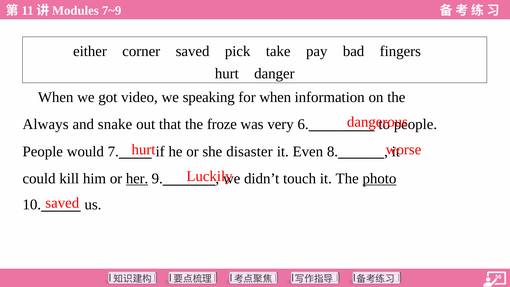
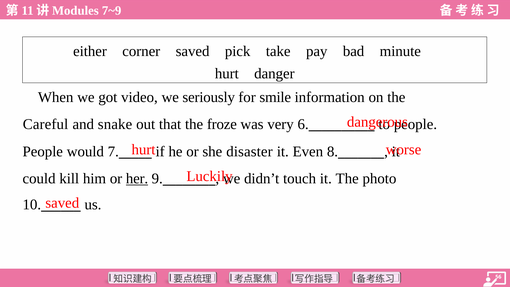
fingers: fingers -> minute (400, 51)
speaking: speaking -> seriously (209, 97)
for when: when -> smile (275, 97)
Always: Always -> Careful (46, 124)
photo underline: present -> none (379, 179)
